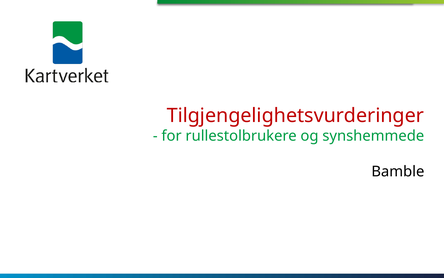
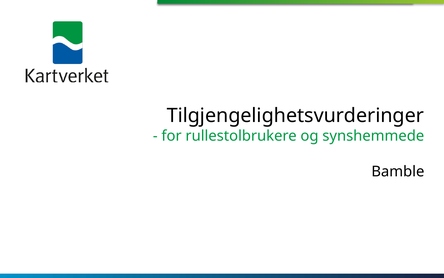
Tilgjengelighetsvurderinger colour: red -> black (295, 115)
